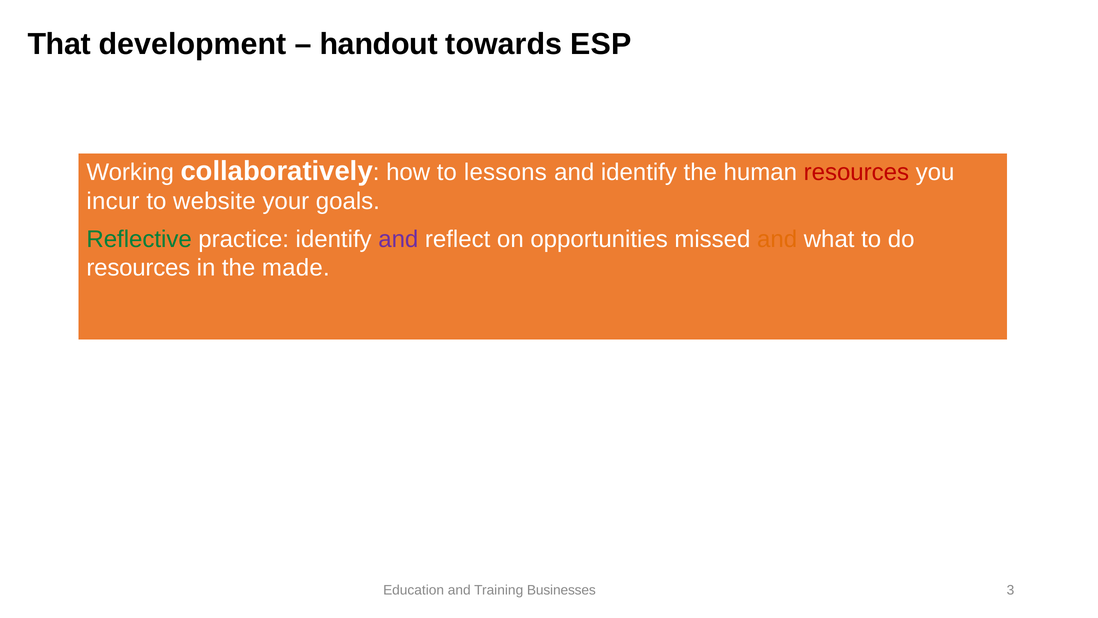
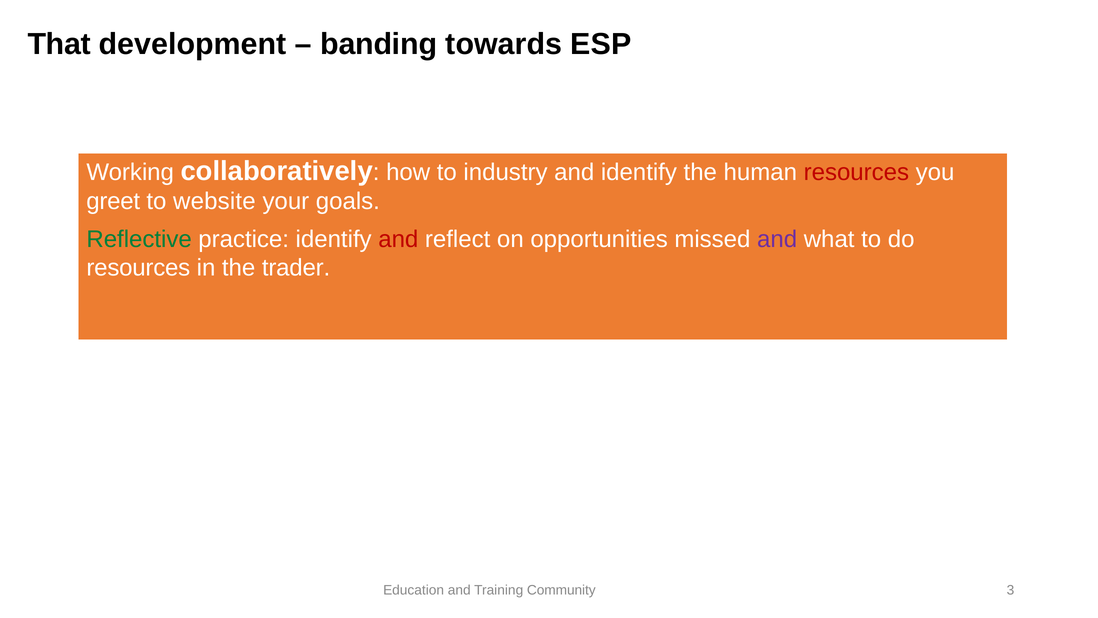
handout: handout -> banding (379, 44)
lessons: lessons -> industry (506, 172)
incur: incur -> greet (113, 201)
and colour: purple -> red (398, 239)
and colour: orange -> purple (777, 239)
made: made -> trader (296, 268)
Businesses: Businesses -> Community (561, 590)
